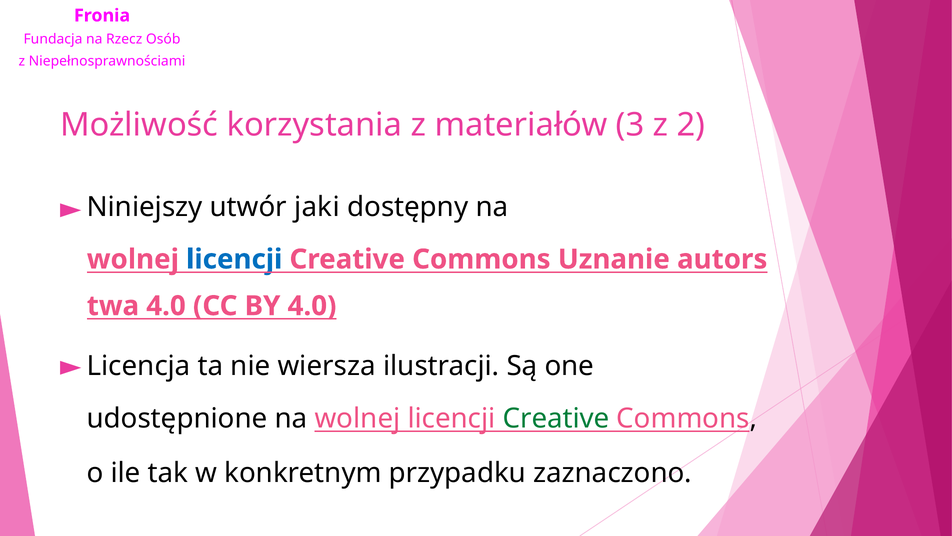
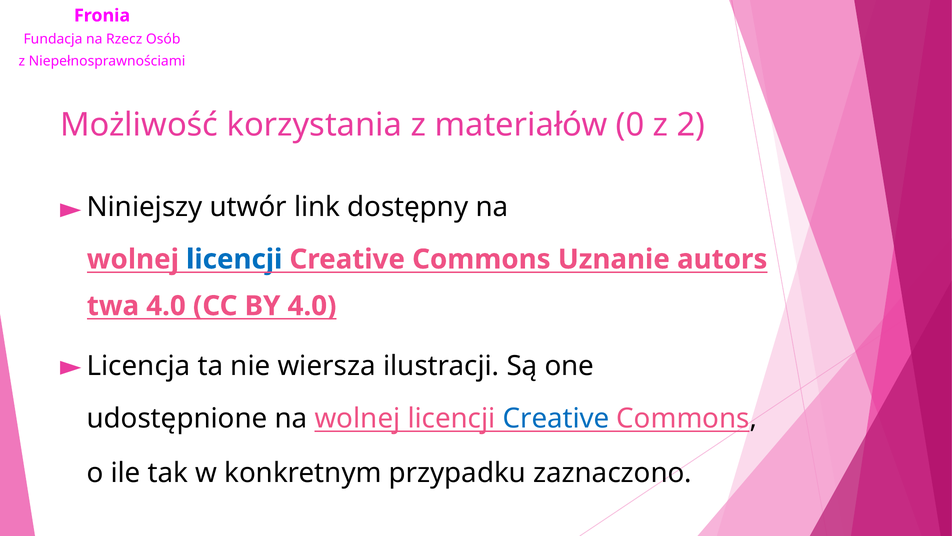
3: 3 -> 0 (630, 125)
jaki: jaki -> link (317, 207)
Creative colour: green -> blue (556, 418)
